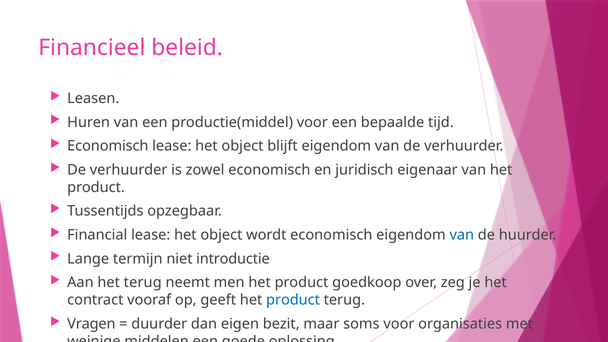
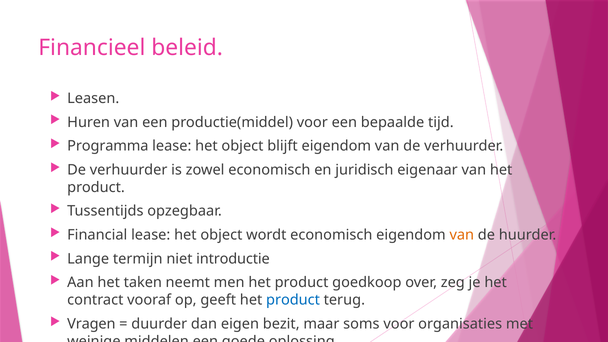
Economisch: Economisch -> Programma (108, 146)
van colour: blue -> orange (462, 235)
het terug: terug -> taken (143, 283)
